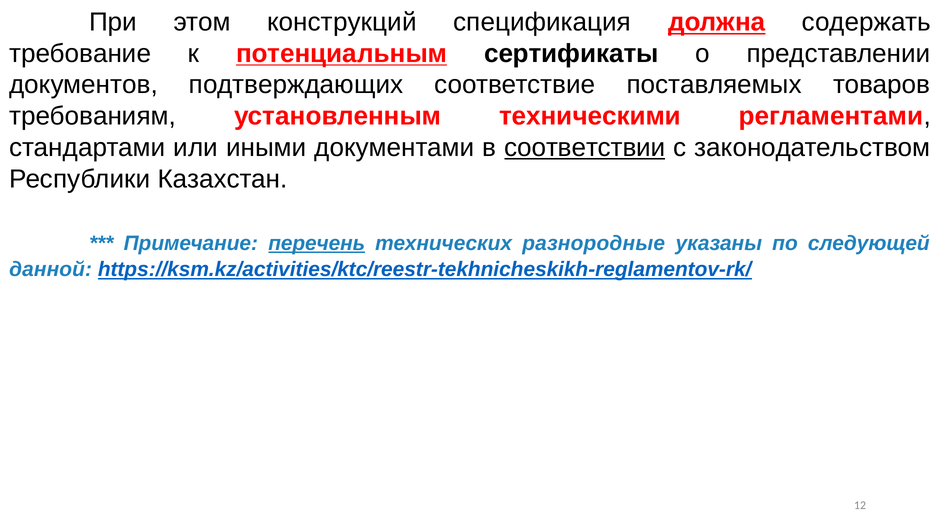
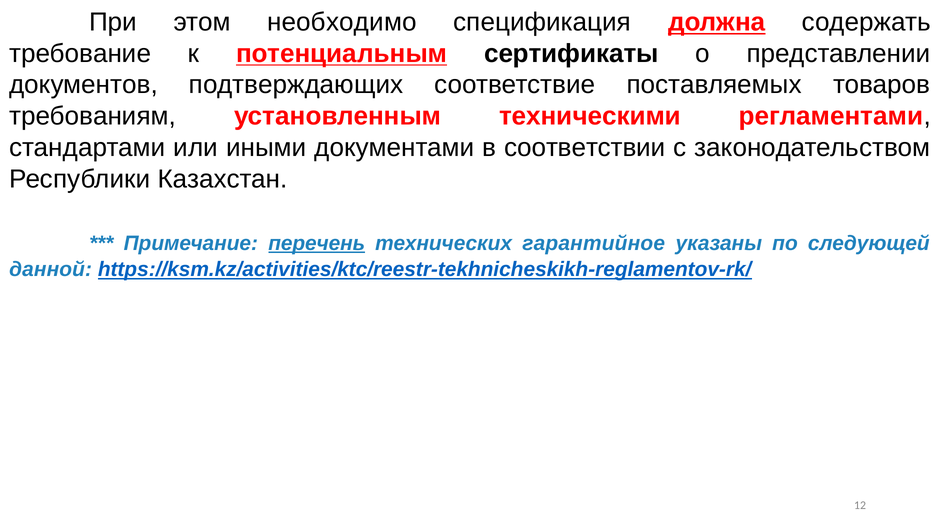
конструкций: конструкций -> необходимо (342, 22)
соответствии underline: present -> none (585, 148)
разнородные: разнородные -> гарантийное (594, 243)
